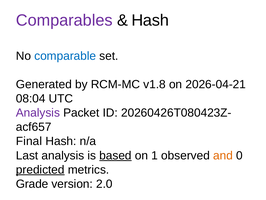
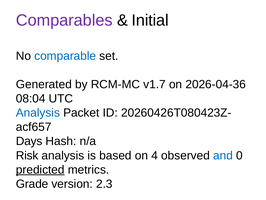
Hash: Hash -> Initial (150, 20)
v1.8: v1.8 -> v1.7 (155, 84)
2026-04-21: 2026-04-21 -> 2026-04-36 (216, 84)
Analysis colour: purple -> blue (38, 113)
Final: Final -> Days (29, 141)
Last: Last -> Risk (27, 155)
based underline: present -> none (115, 155)
1: 1 -> 4 (155, 155)
and colour: orange -> blue (223, 155)
2.0: 2.0 -> 2.3 (104, 183)
